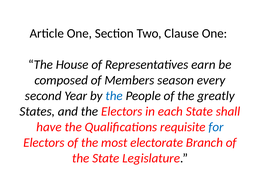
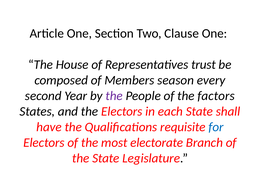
earn: earn -> trust (204, 65)
the colour: blue -> purple (114, 96)
greatly: greatly -> factors (216, 96)
